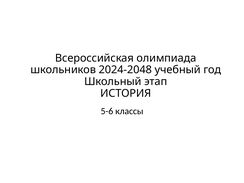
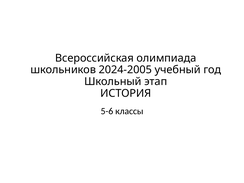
2024-2048: 2024-2048 -> 2024-2005 (125, 70)
